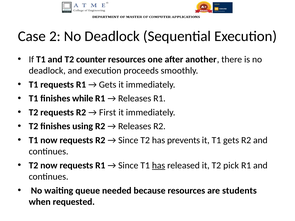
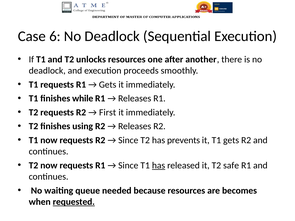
2: 2 -> 6 (55, 36)
counter: counter -> unlocks (91, 59)
pick: pick -> safe (231, 166)
students: students -> becomes (239, 191)
requested underline: none -> present (74, 202)
